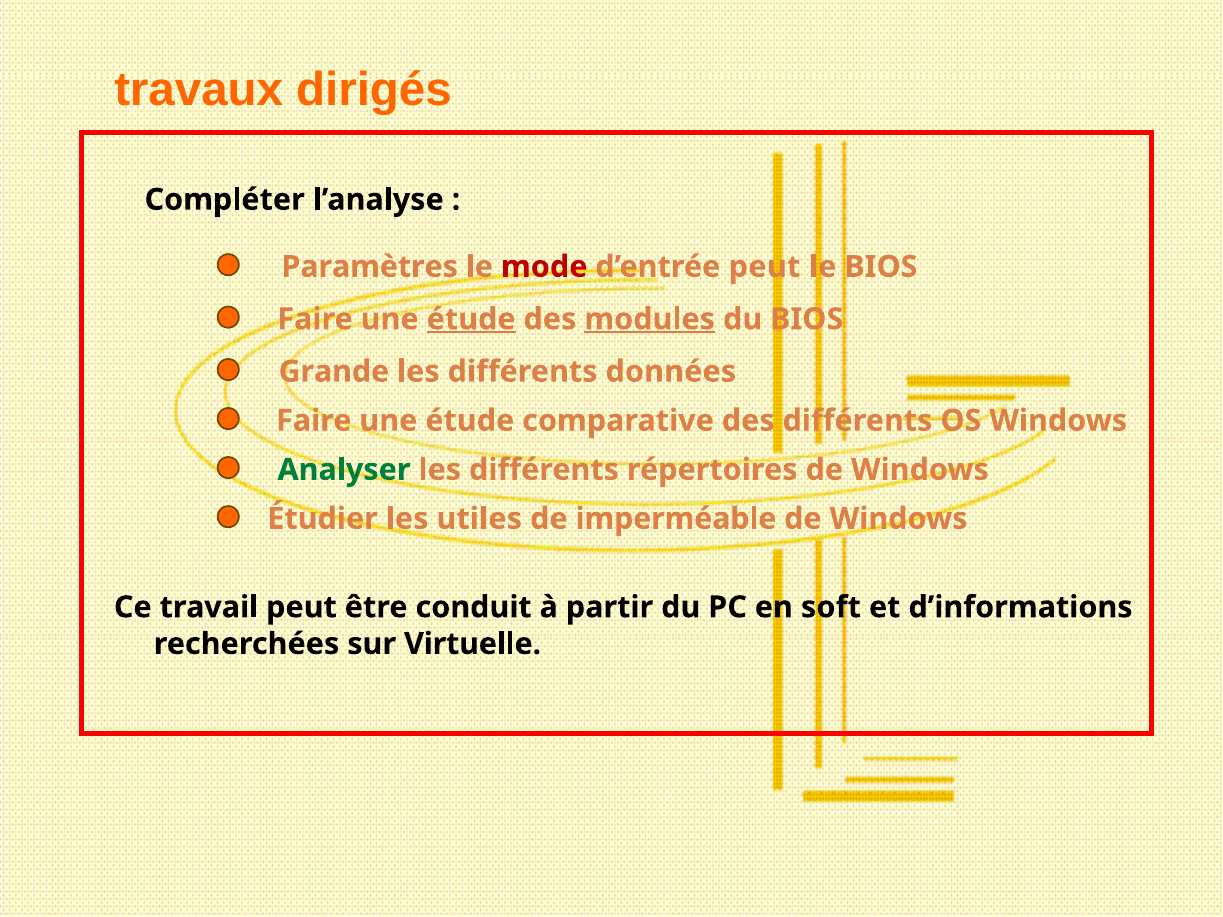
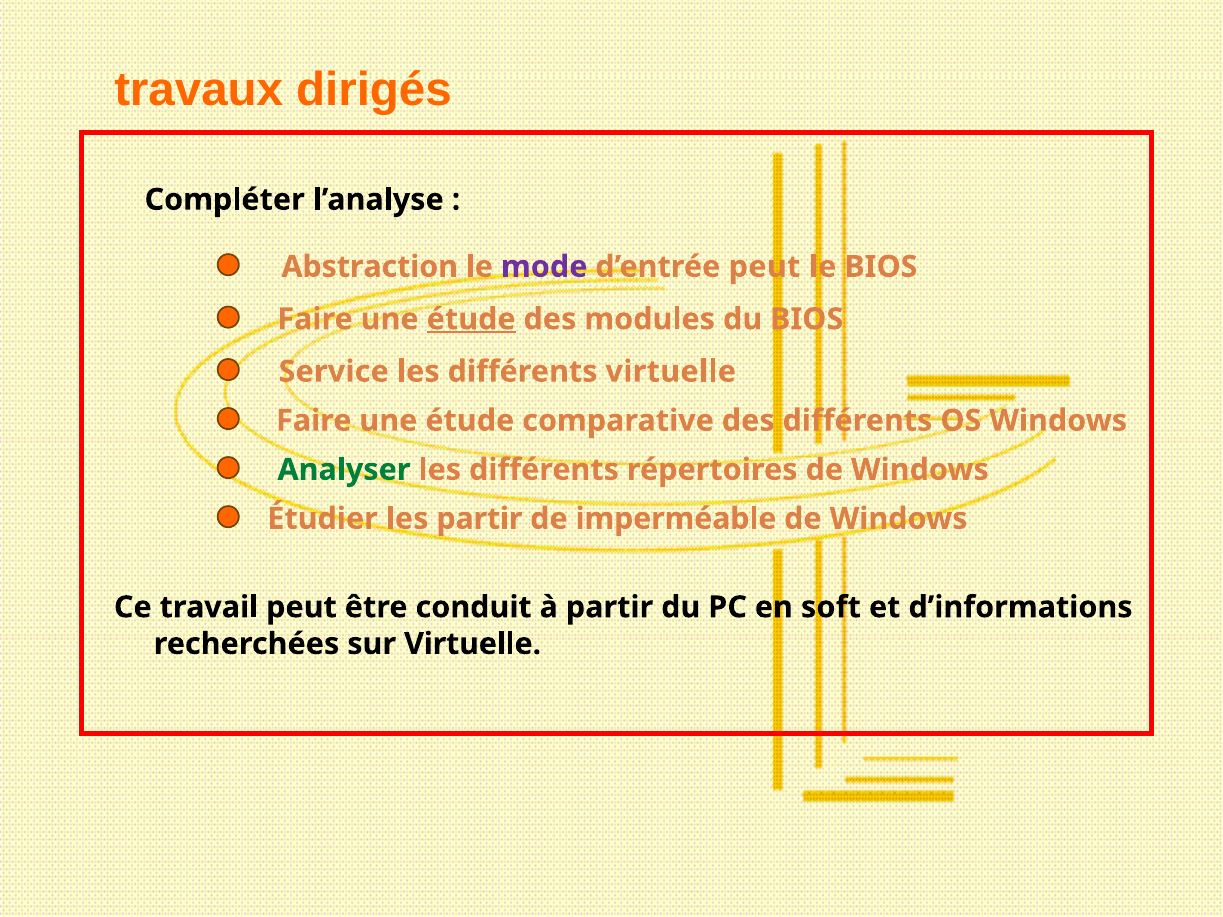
Paramètres: Paramètres -> Abstraction (370, 267)
mode colour: red -> purple (544, 267)
modules underline: present -> none (650, 319)
Grande: Grande -> Service (334, 372)
différents données: données -> virtuelle (671, 372)
les utiles: utiles -> partir (479, 519)
